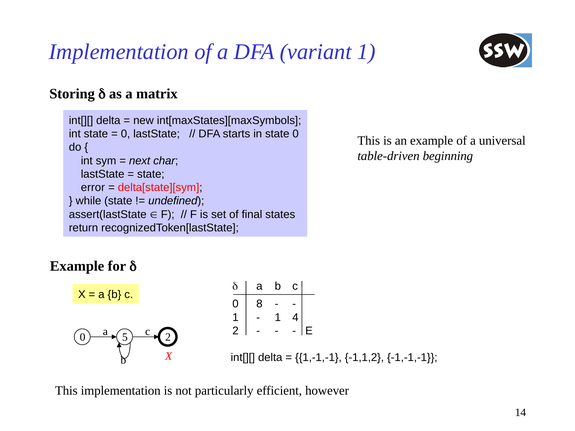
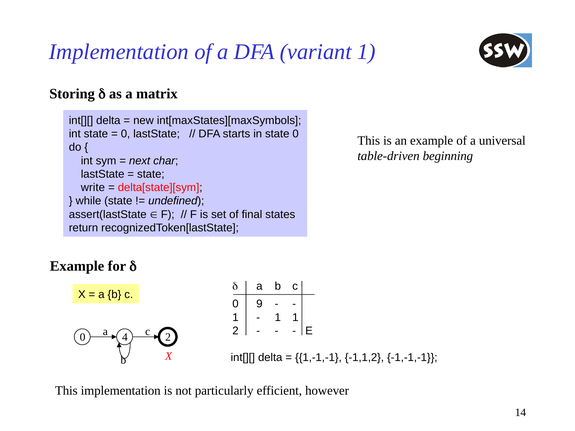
error: error -> write (93, 188)
8: 8 -> 9 (259, 304)
1 4: 4 -> 1 (295, 318)
5: 5 -> 4 (125, 337)
